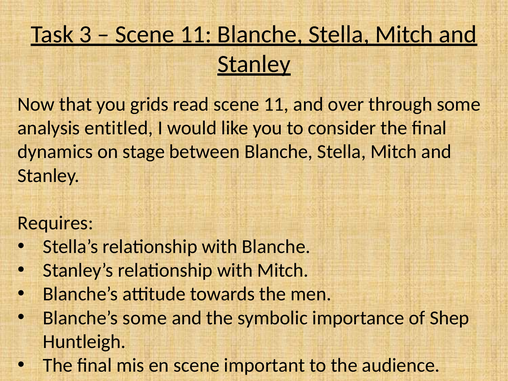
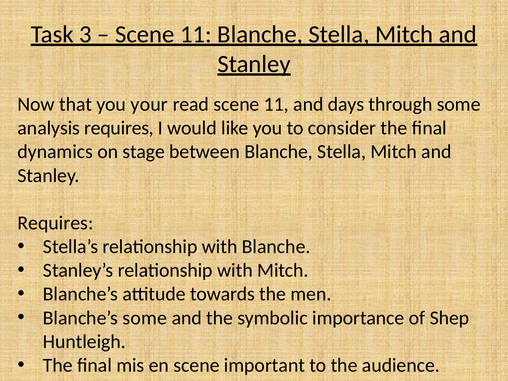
grids: grids -> your (149, 104)
over: over -> days (346, 104)
analysis entitled: entitled -> requires (119, 128)
